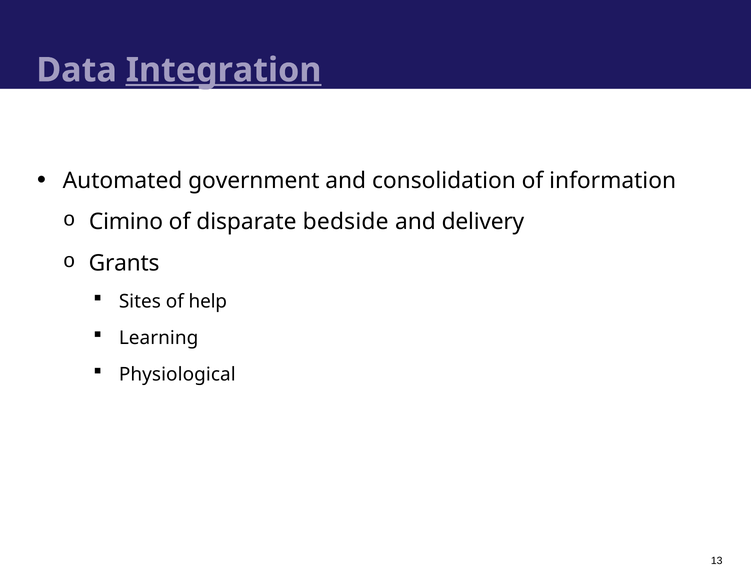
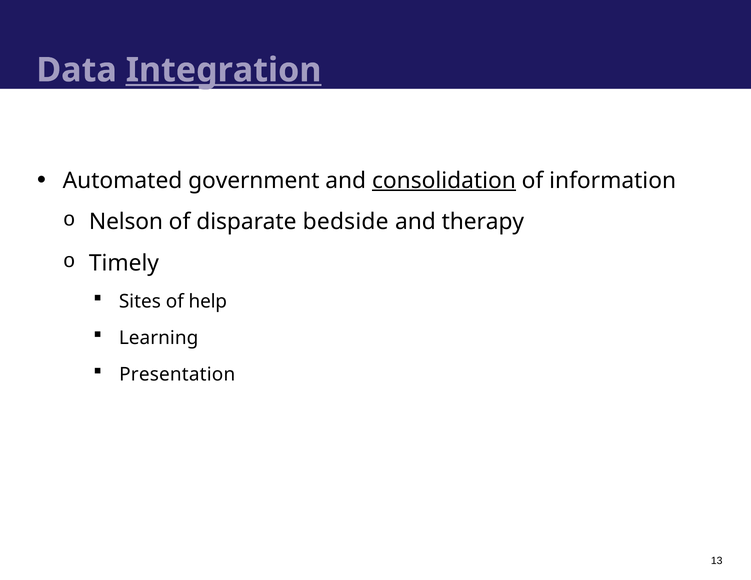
consolidation underline: none -> present (444, 181)
Cimino: Cimino -> Nelson (126, 222)
delivery: delivery -> therapy (483, 222)
Grants: Grants -> Timely (124, 263)
Physiological: Physiological -> Presentation (177, 375)
